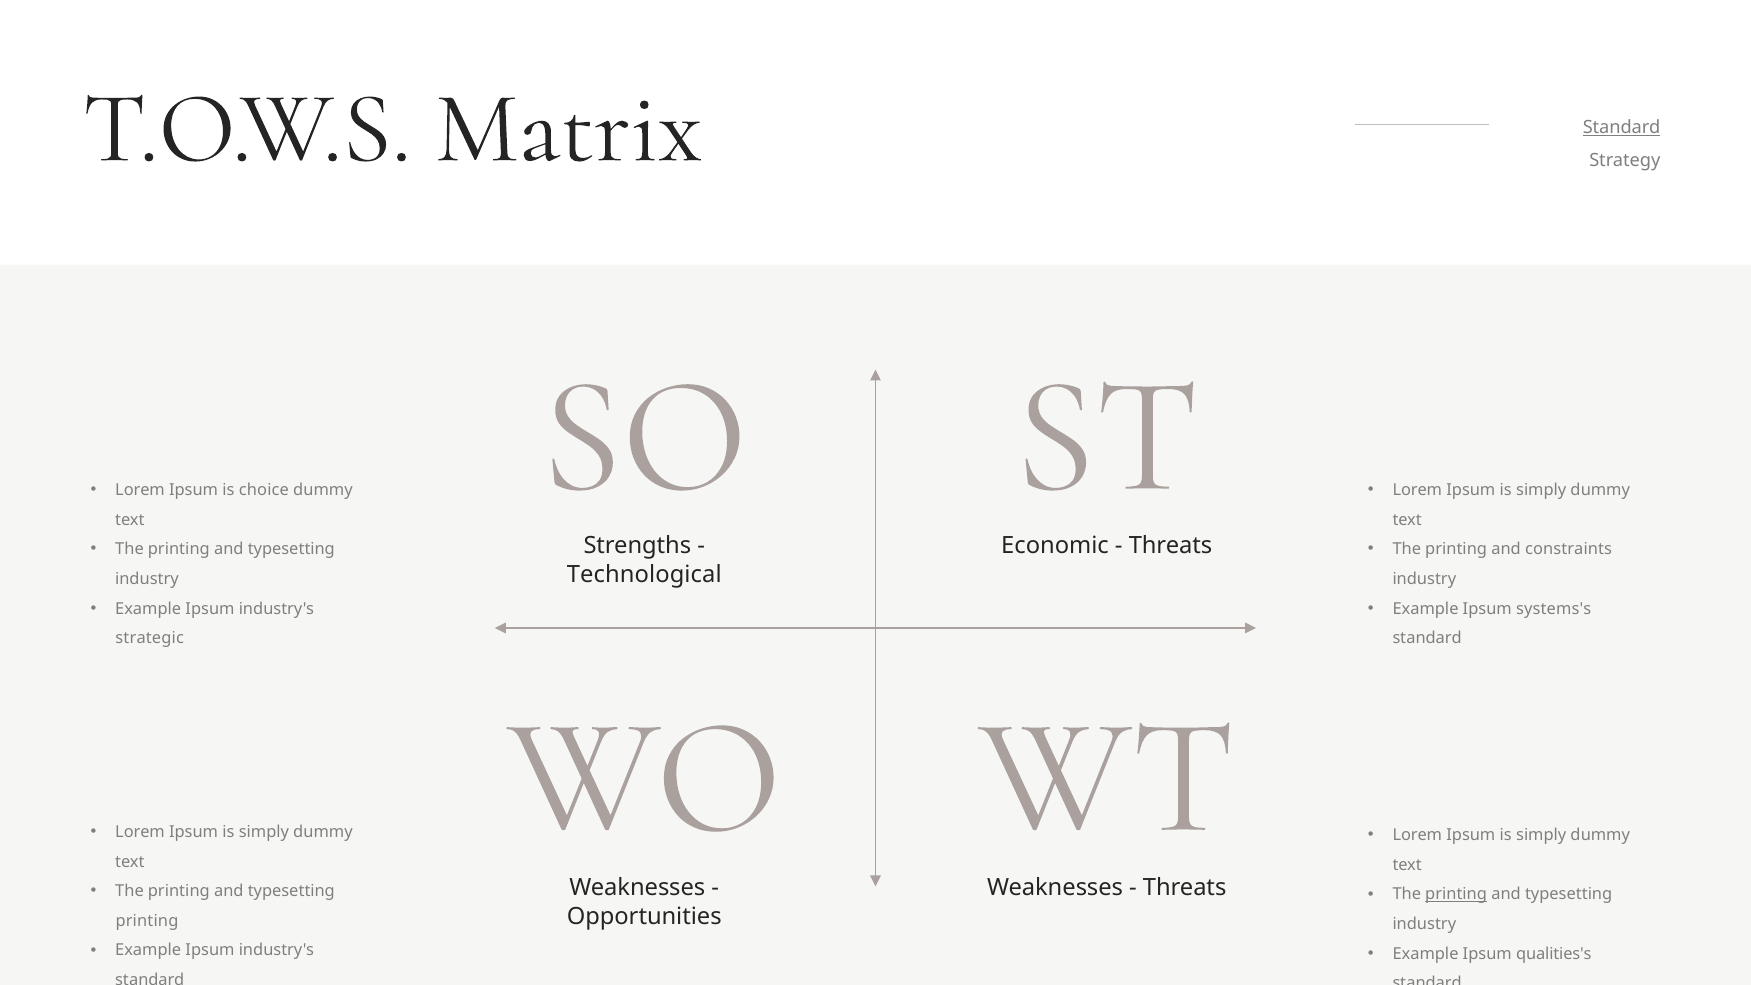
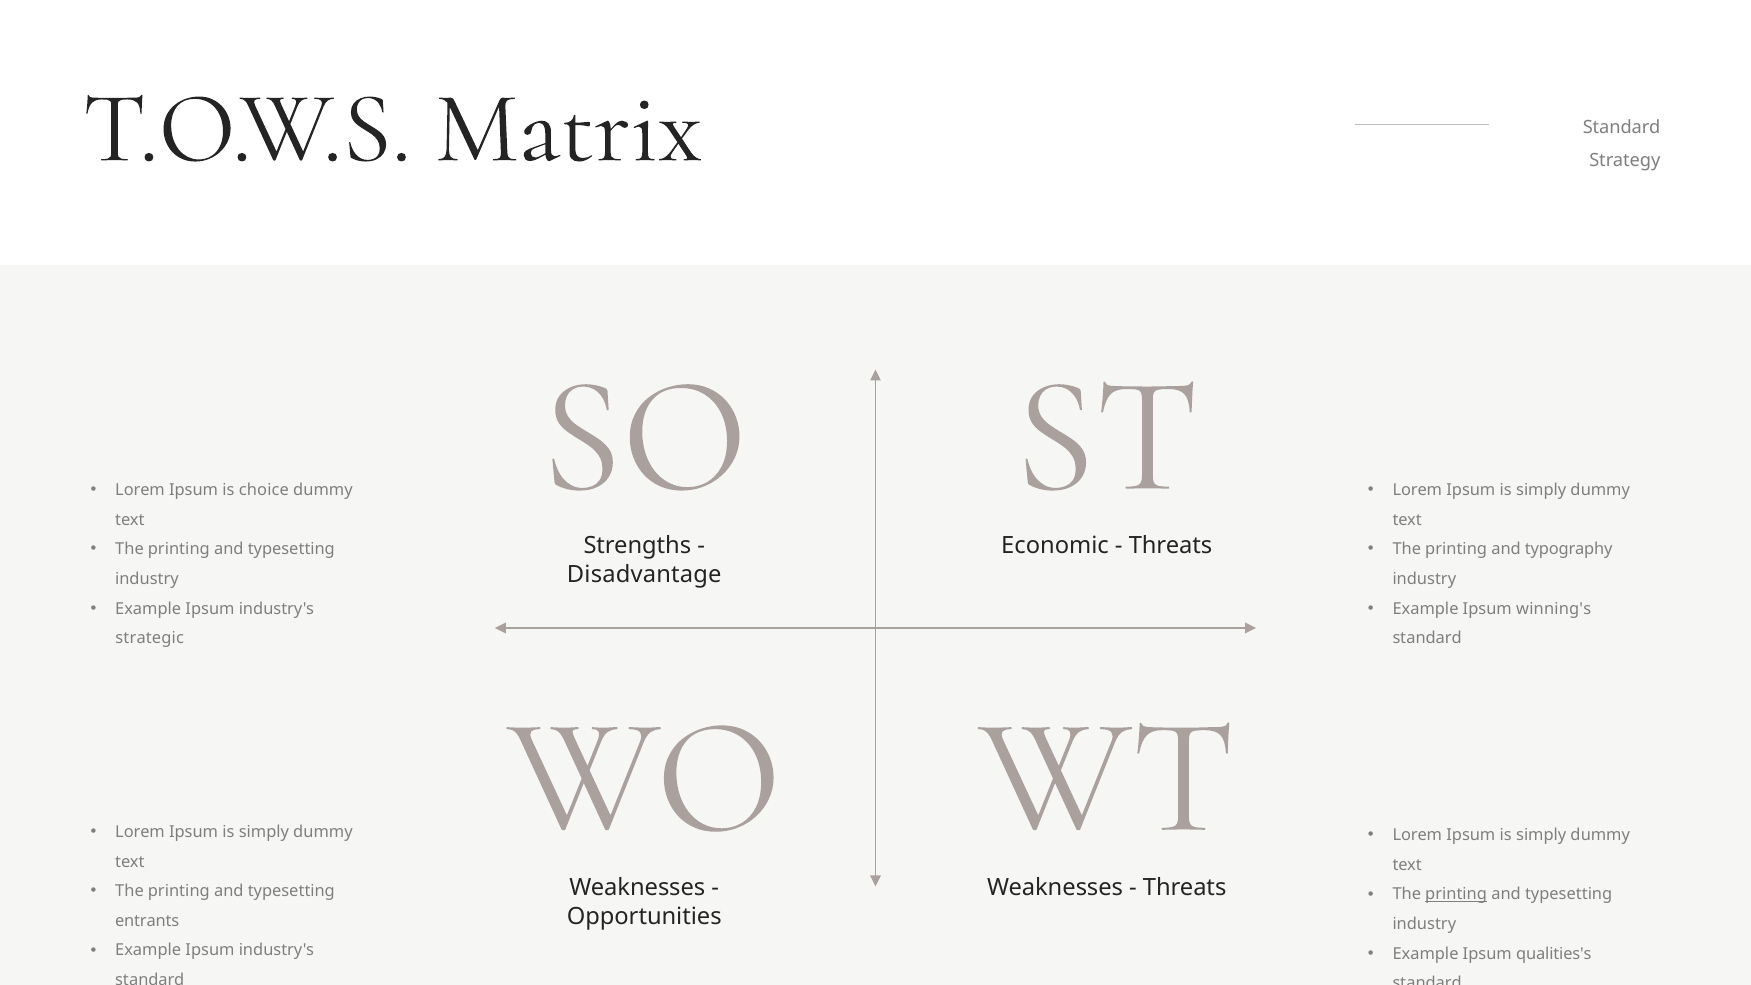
Standard underline: present -> none (1622, 127)
constraints: constraints -> typography (1569, 549)
Technological: Technological -> Disadvantage (644, 574)
systems's: systems's -> winning's (1554, 609)
printing: printing -> entrants (147, 921)
